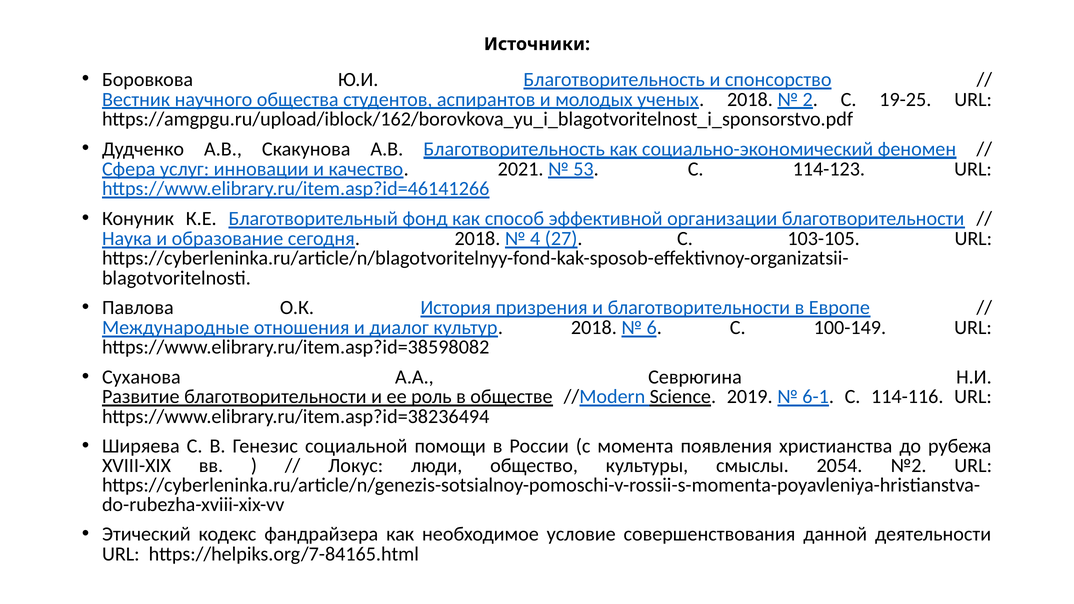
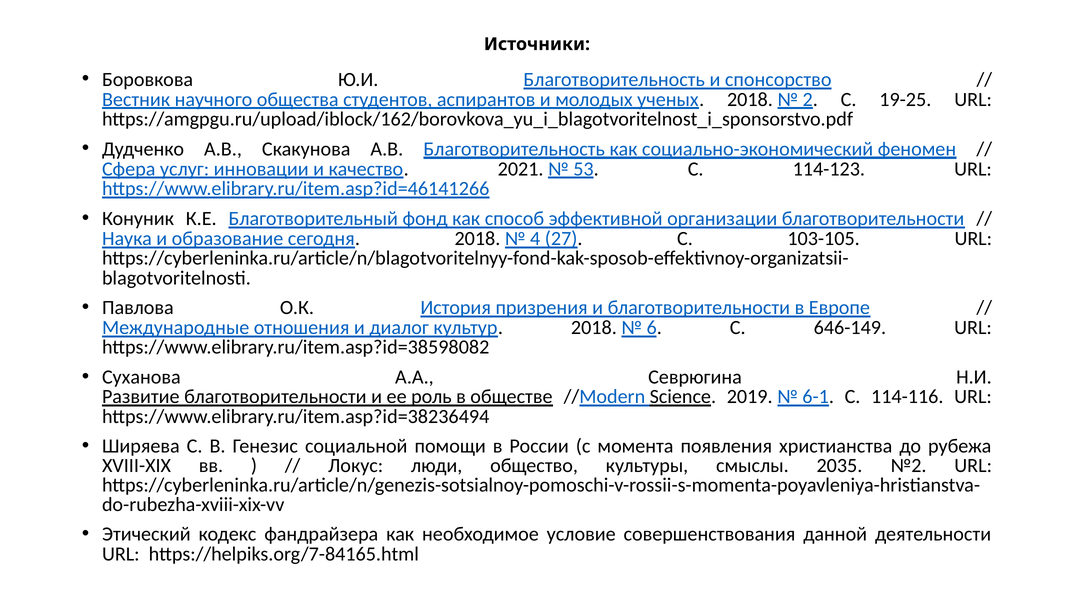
100-149: 100-149 -> 646-149 (850, 328)
2054: 2054 -> 2035 (839, 466)
